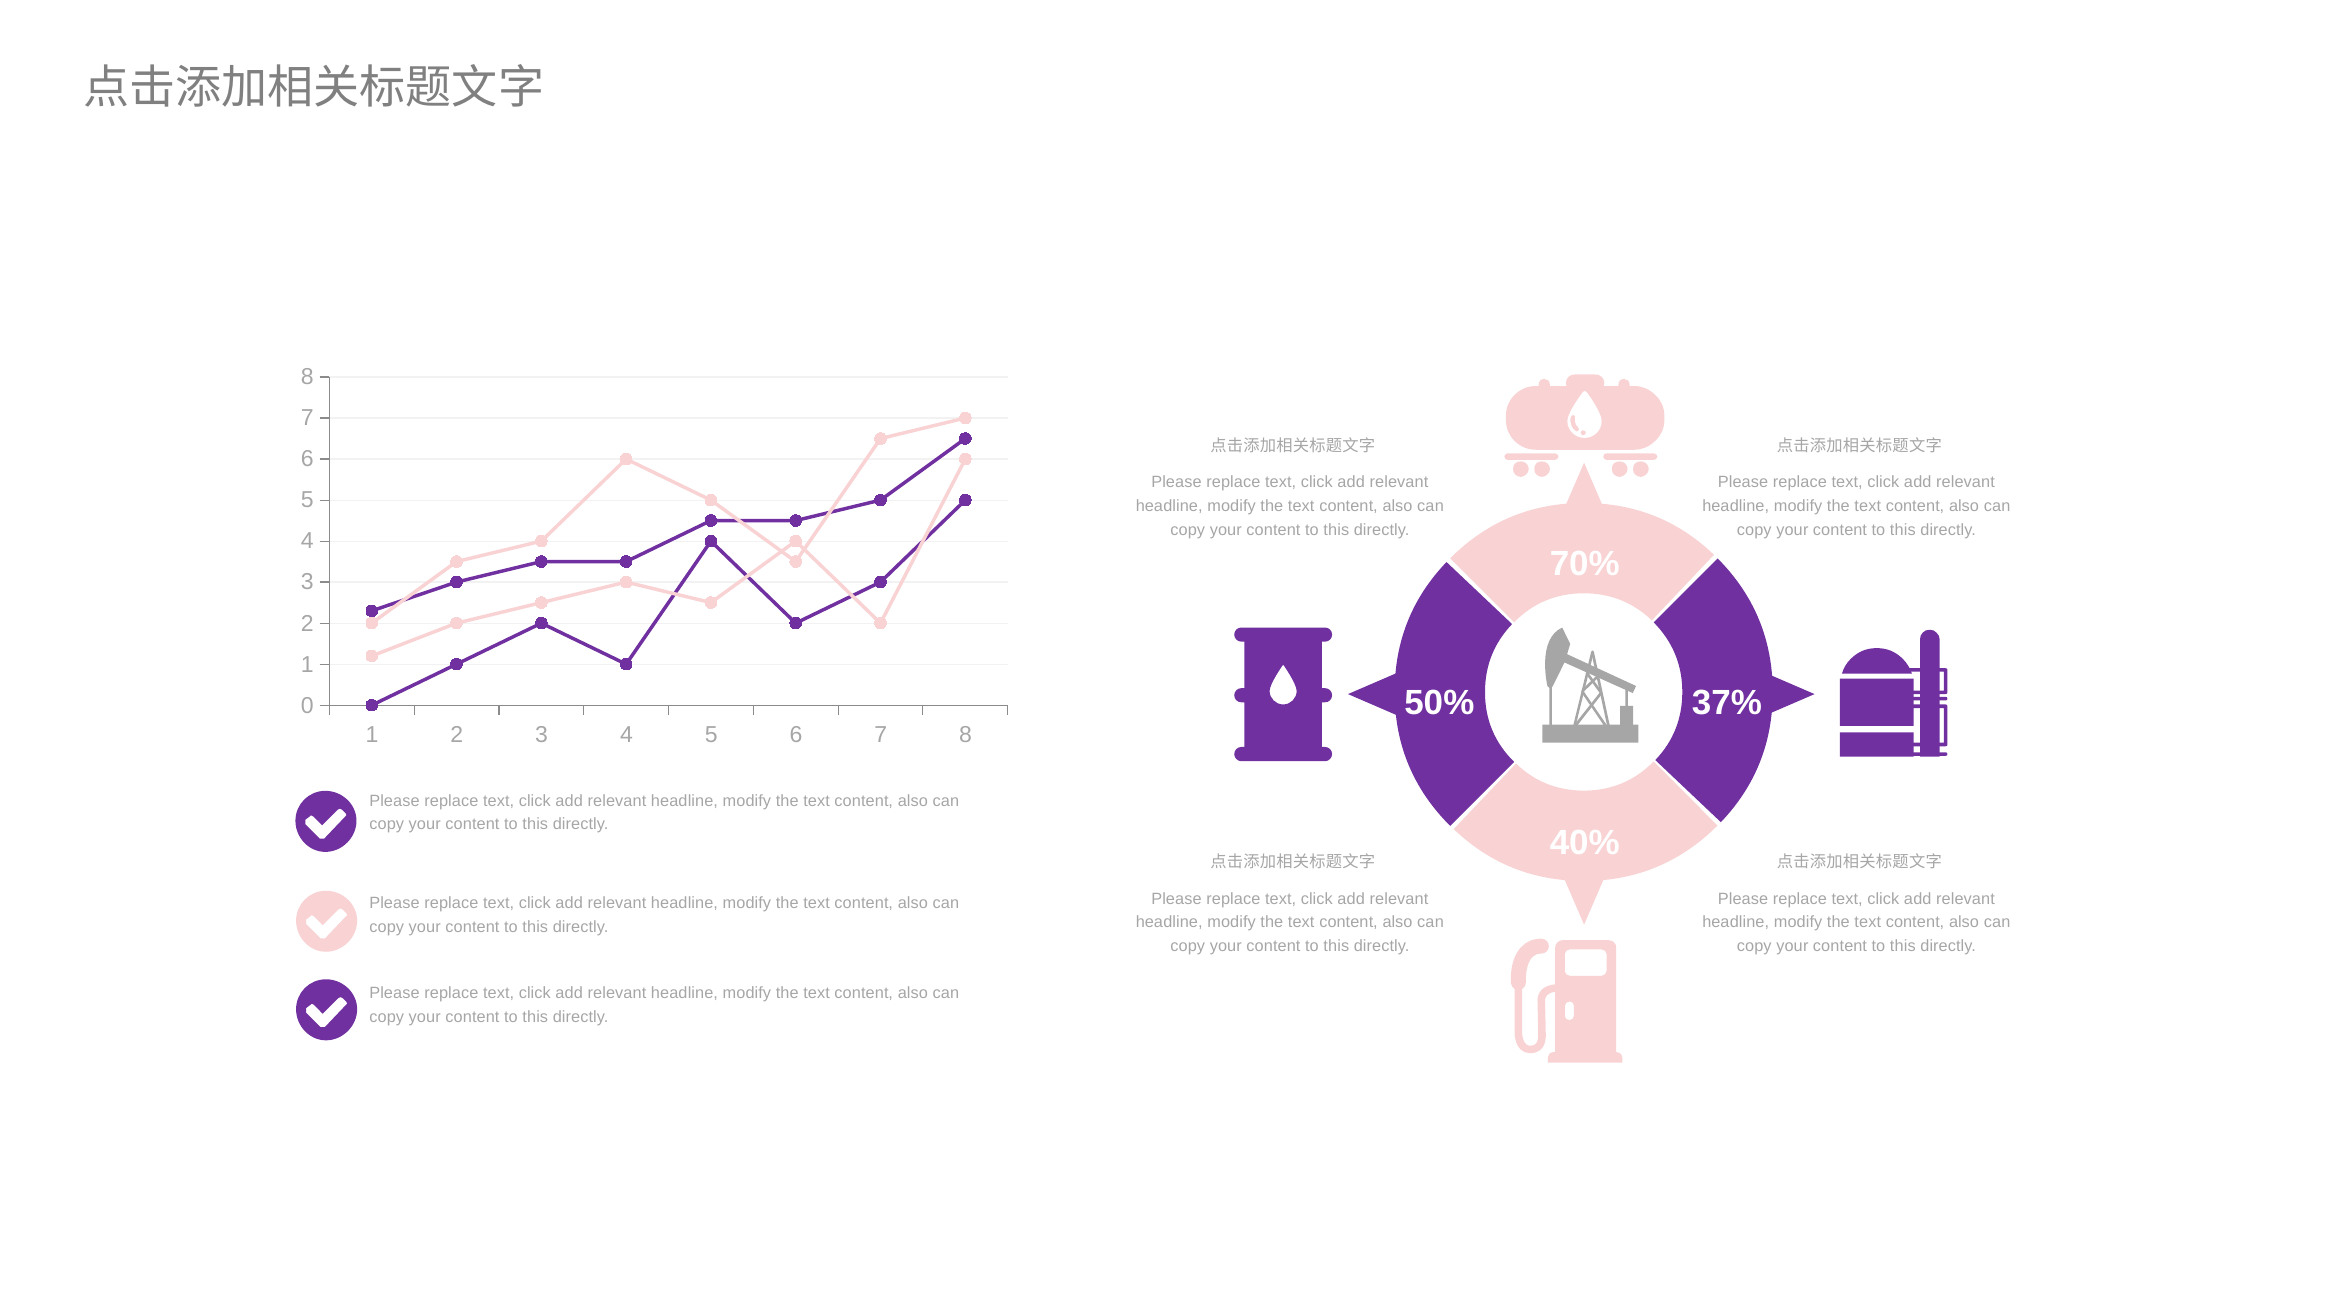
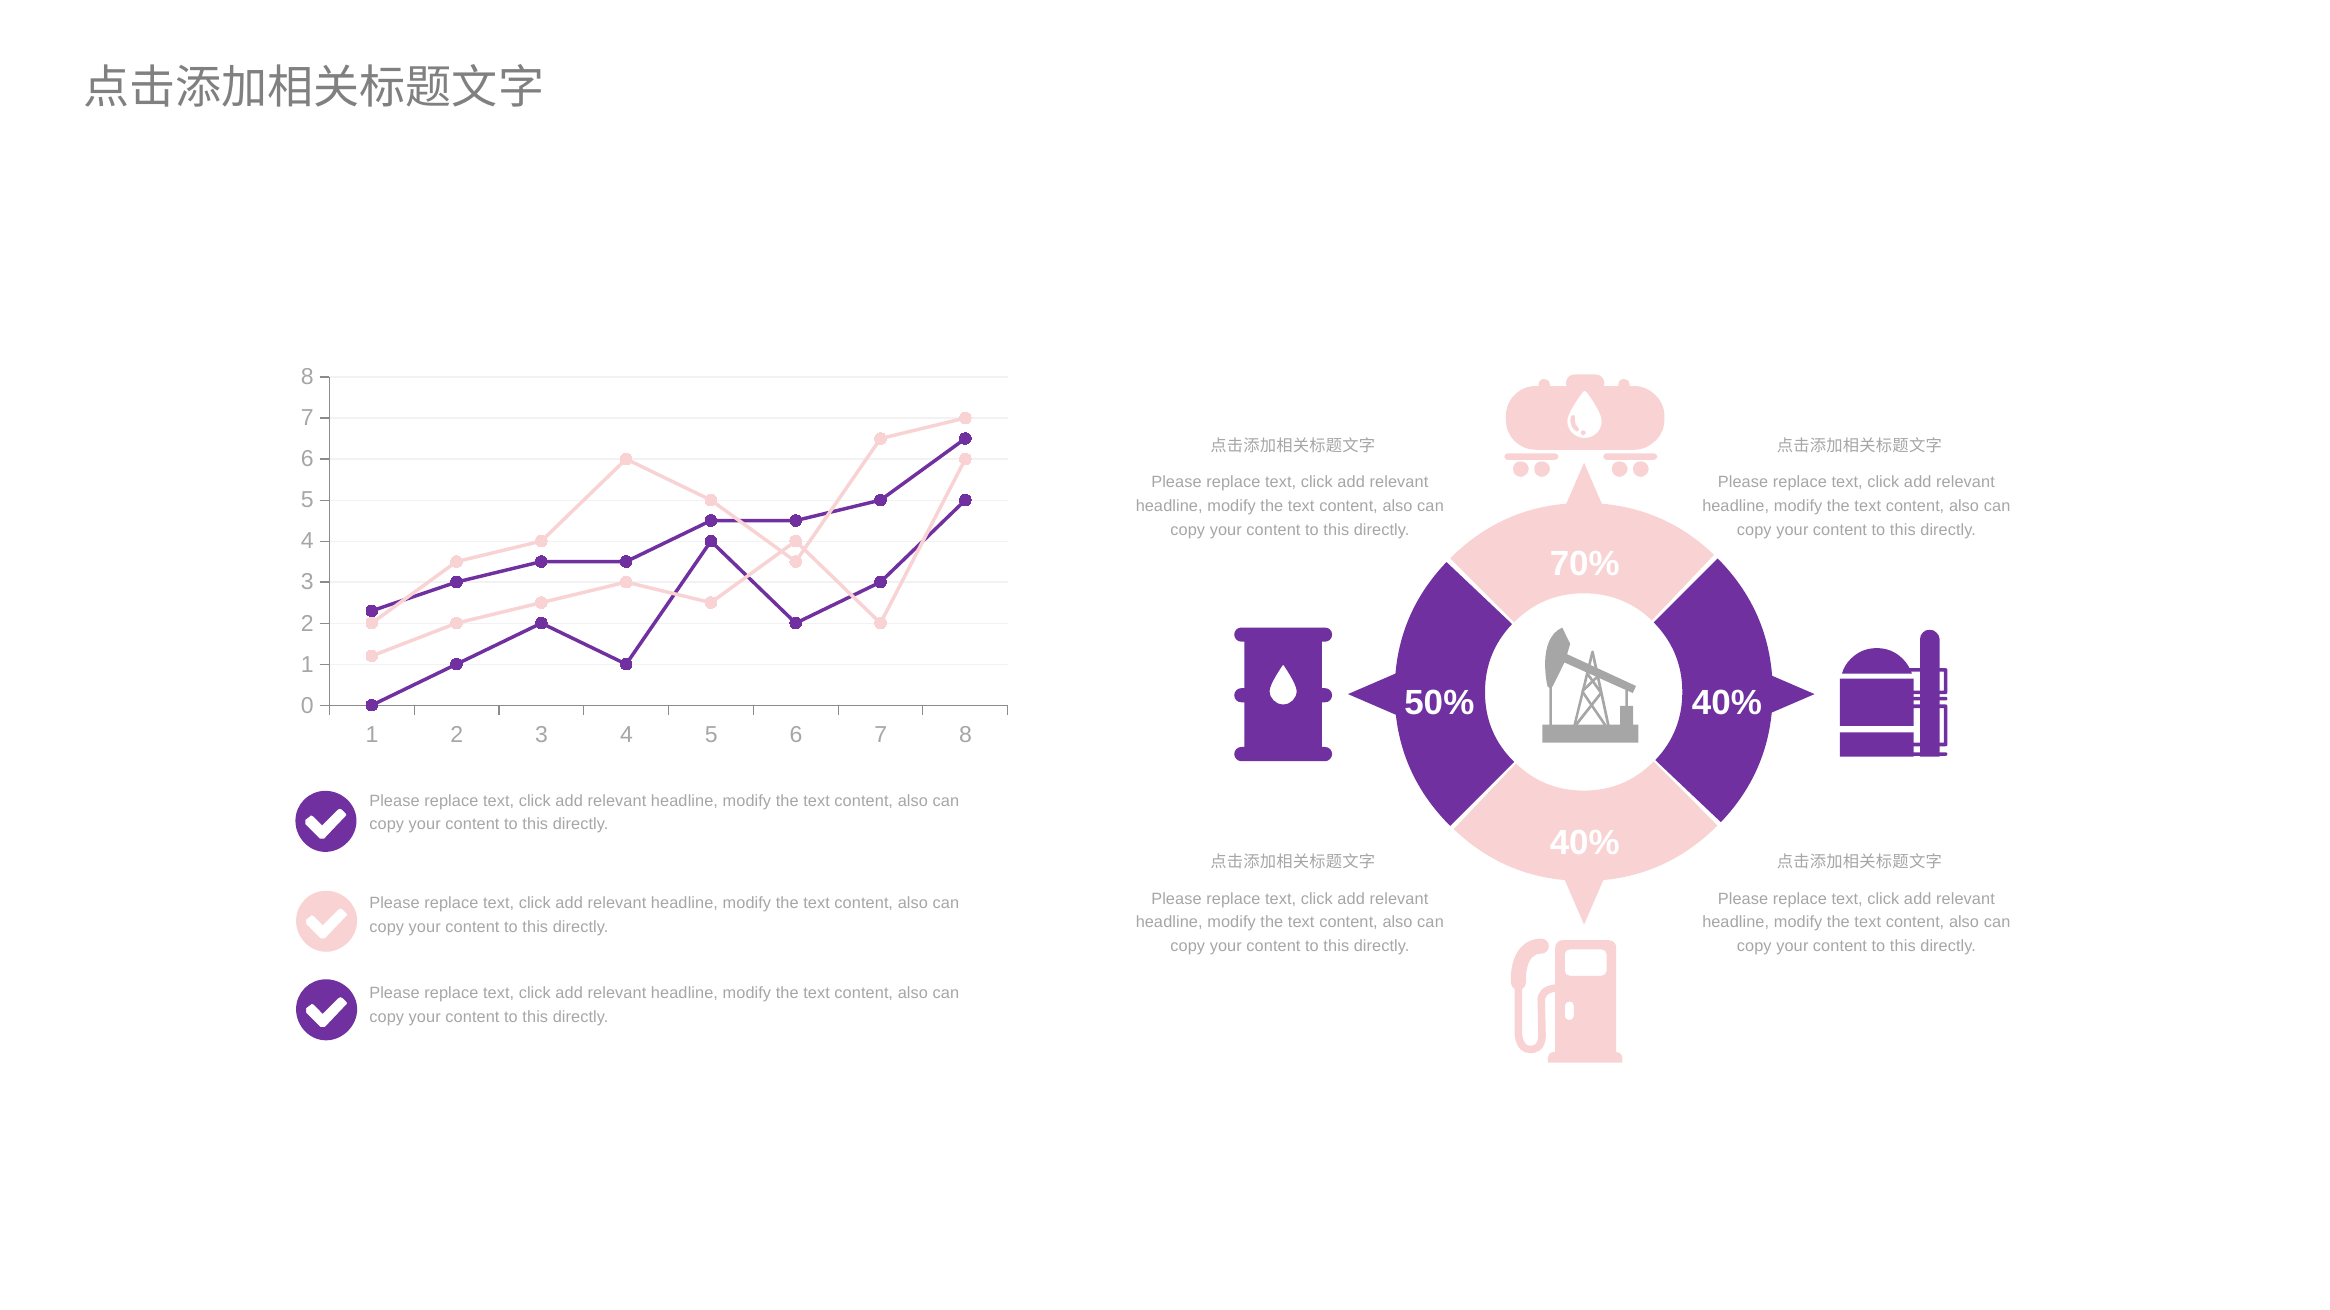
50% 37%: 37% -> 40% (1727, 703)
